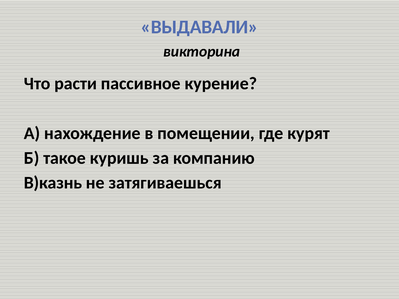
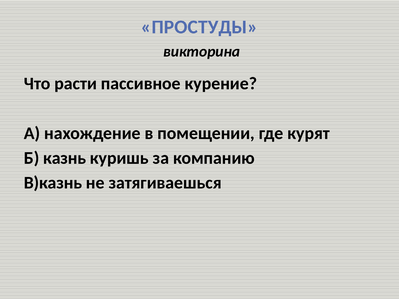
ВЫДАВАЛИ: ВЫДАВАЛИ -> ПРОСТУДЫ (199, 27)
такое: такое -> казнь (65, 158)
